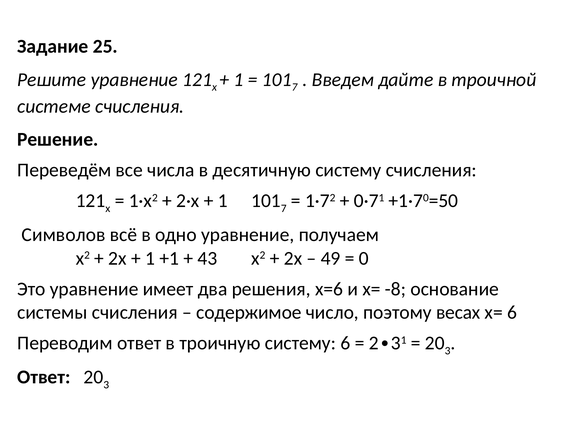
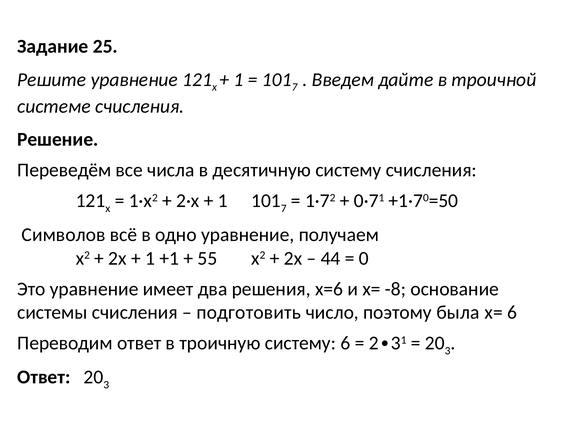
43: 43 -> 55 (207, 258)
49: 49 -> 44 (331, 258)
содержимое: содержимое -> подготовить (249, 312)
весах: весах -> была (458, 312)
